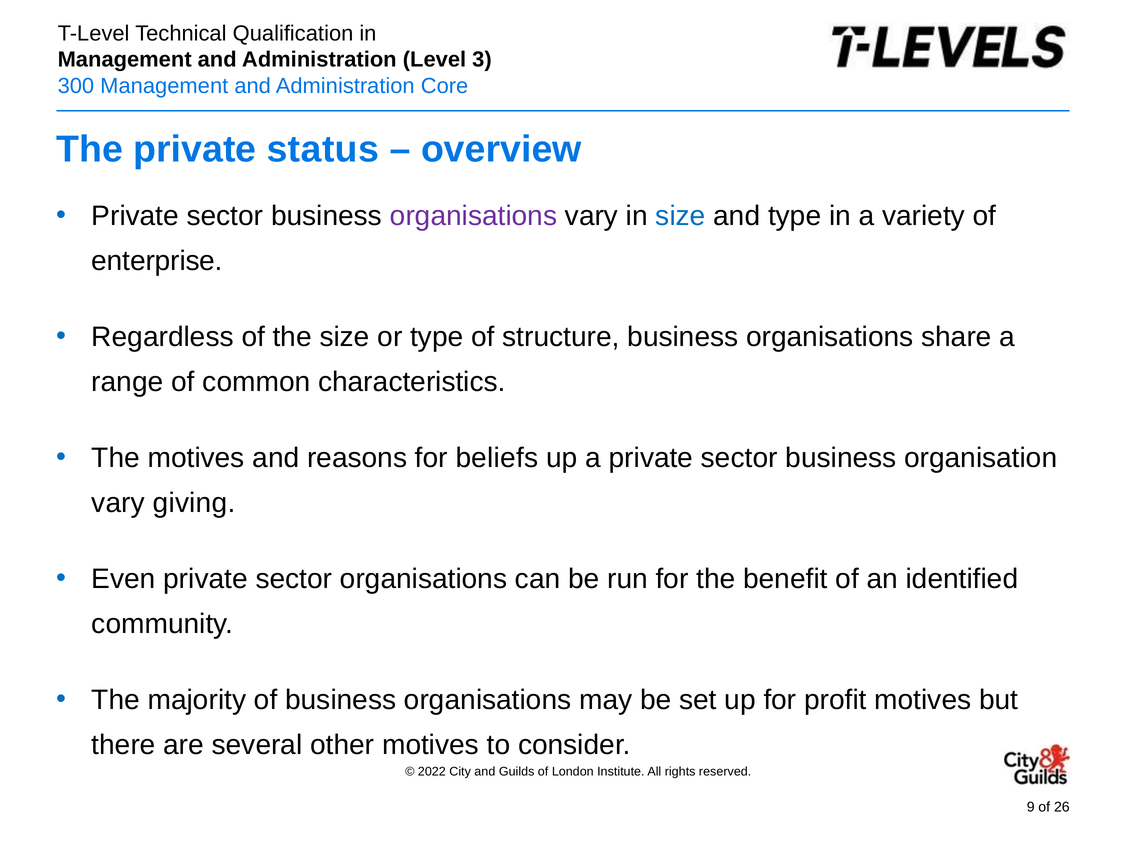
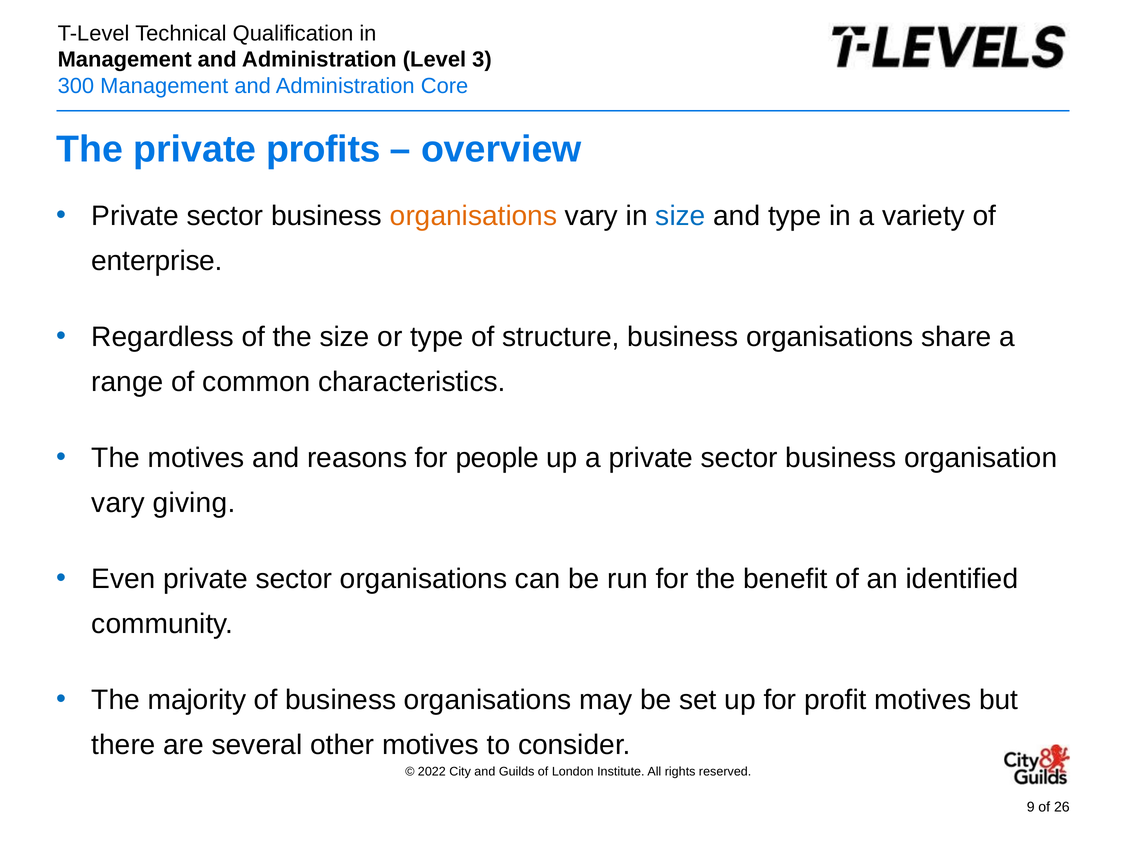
status: status -> profits (323, 149)
organisations colour: purple -> orange (473, 216)
beliefs: beliefs -> people (497, 458)
